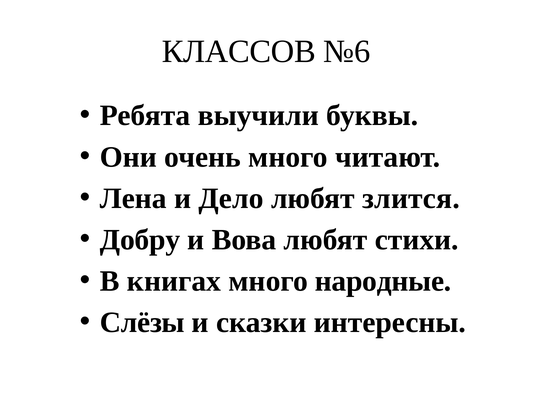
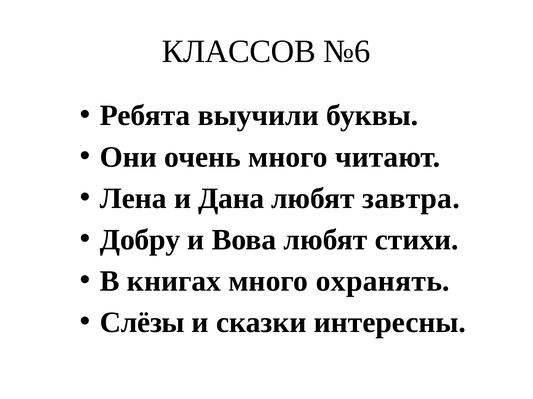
Дело: Дело -> Дана (231, 199)
злится: злится -> завтра (411, 199)
народные: народные -> охранять (383, 282)
